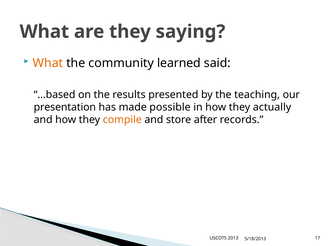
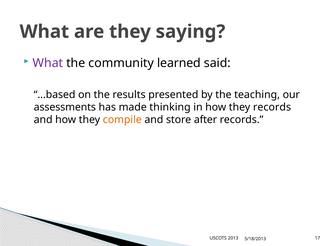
What colour: orange -> purple (48, 63)
presentation: presentation -> assessments (65, 107)
possible: possible -> thinking (170, 107)
they actually: actually -> records (272, 107)
